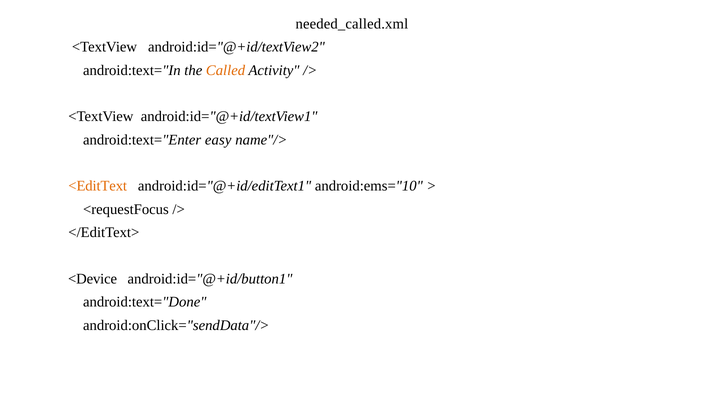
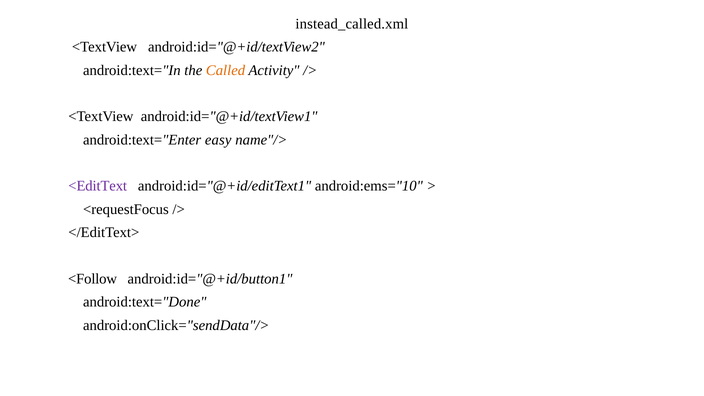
needed_called.xml: needed_called.xml -> instead_called.xml (352, 24)
<EditText colour: orange -> purple (98, 186)
<Device: <Device -> <Follow (93, 279)
